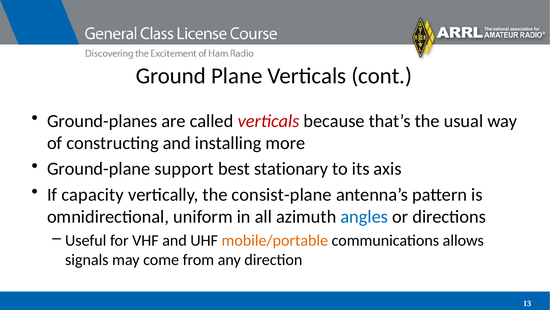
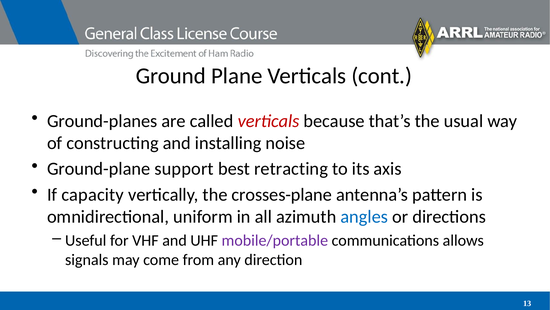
more: more -> noise (285, 143)
stationary: stationary -> retracting (291, 169)
consist-plane: consist-plane -> crosses-plane (282, 194)
mobile/portable colour: orange -> purple (275, 240)
